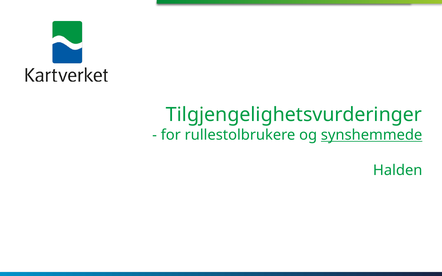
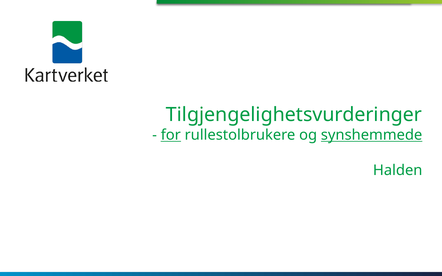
for underline: none -> present (171, 135)
